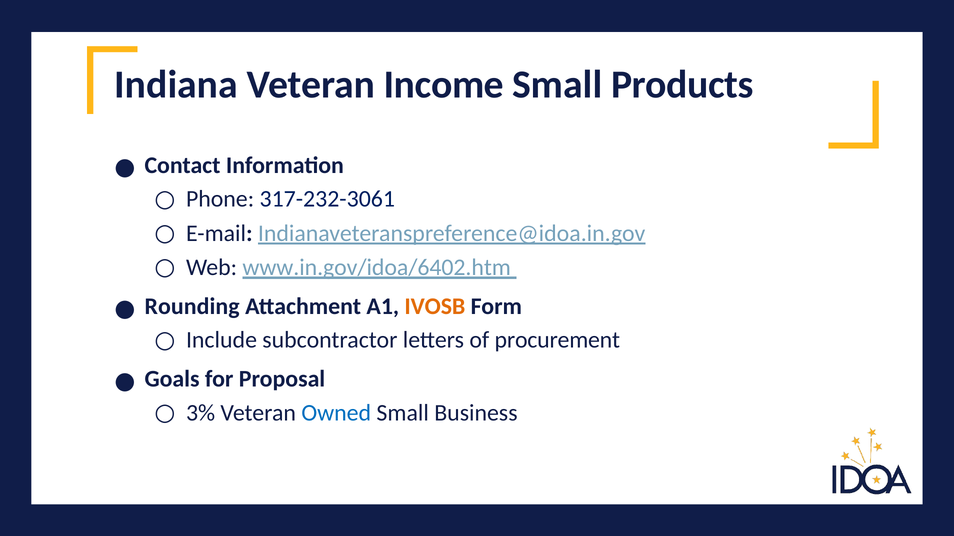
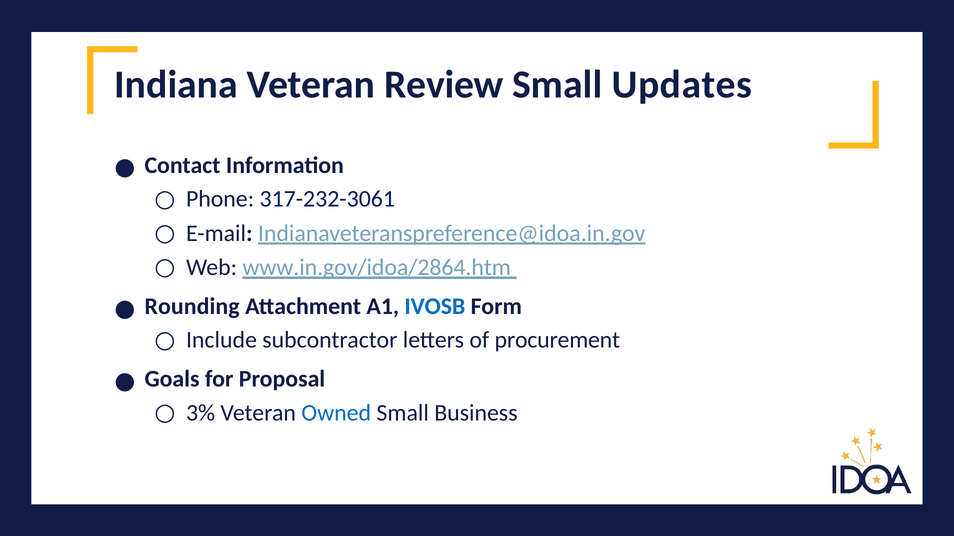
Income: Income -> Review (444, 85)
Products: Products -> Updates (682, 85)
www.in.gov/idoa/6402.htm: www.in.gov/idoa/6402.htm -> www.in.gov/idoa/2864.htm (377, 268)
IVOSB colour: orange -> blue (435, 307)
